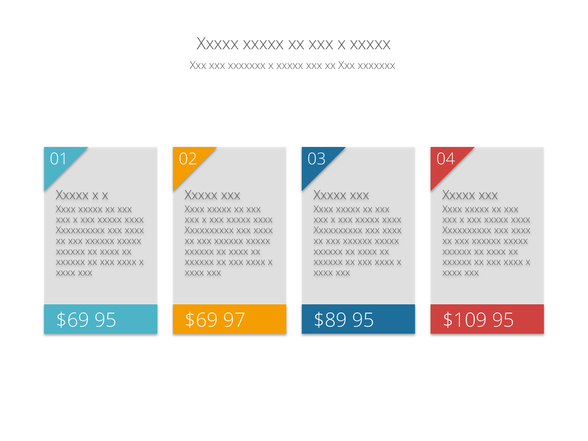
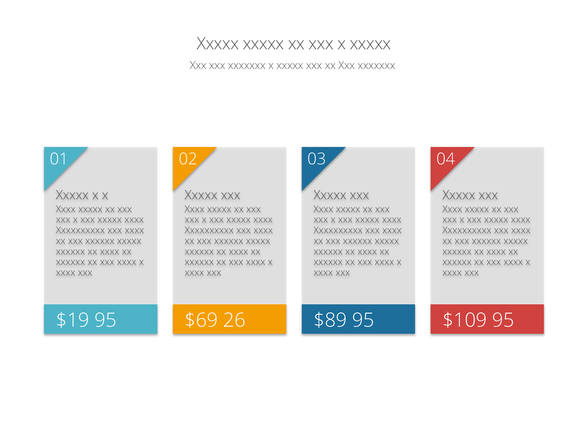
$69: $69 -> $19 (73, 320)
97: 97 -> 26 (234, 320)
